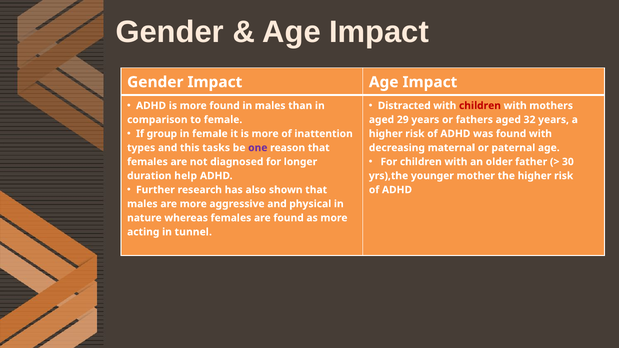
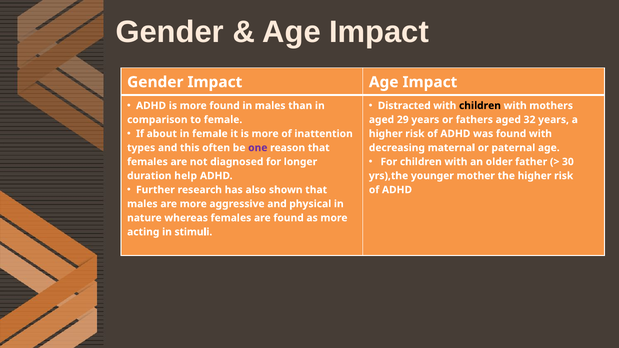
children colour: red -> black (480, 106)
group: group -> about (162, 134)
tasks: tasks -> often (216, 148)
tunnel: tunnel -> stimuli (193, 232)
